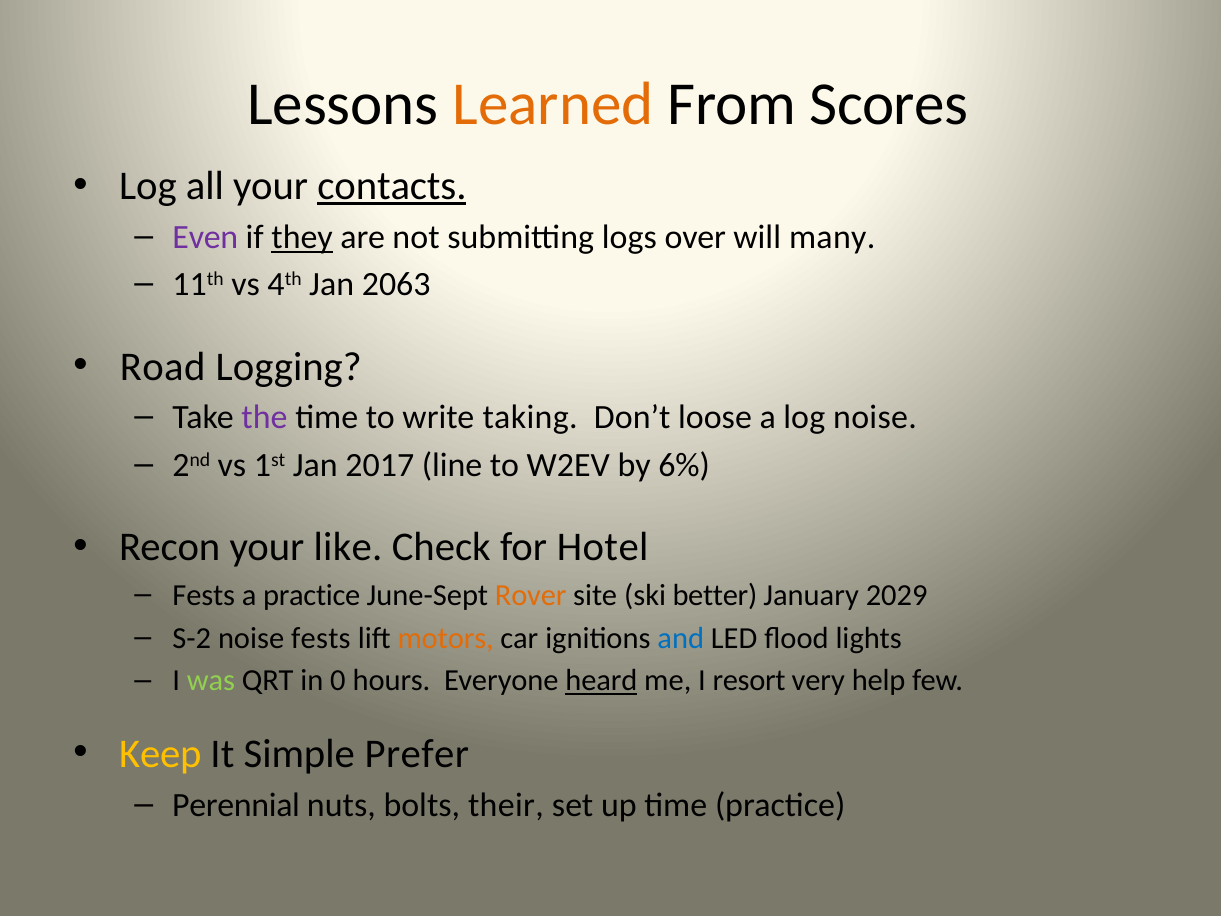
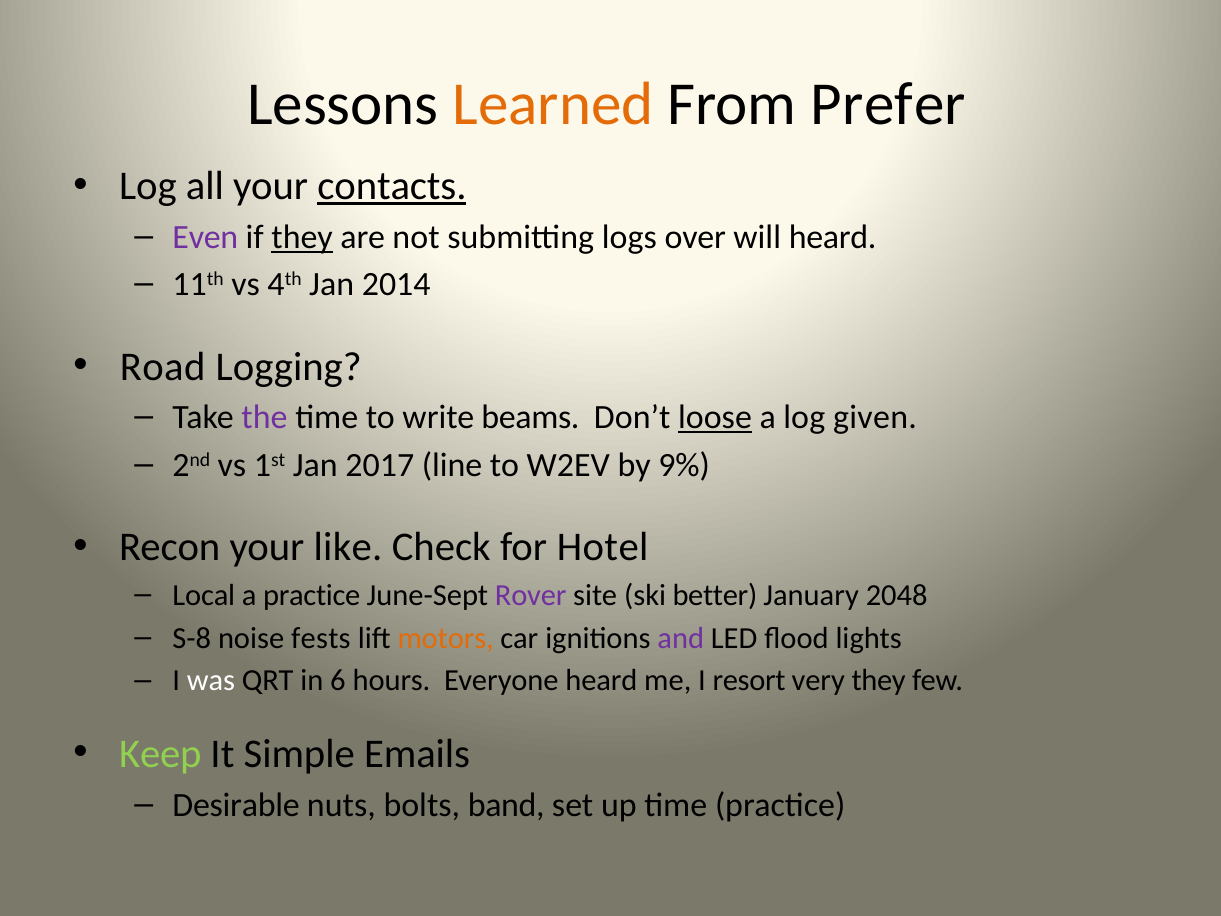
Scores: Scores -> Prefer (888, 104)
will many: many -> heard (833, 237)
2063: 2063 -> 2014 (396, 285)
taking: taking -> beams (530, 418)
loose underline: none -> present (715, 418)
log noise: noise -> given (875, 418)
6%: 6% -> 9% (684, 465)
Fests: Fests -> Local (204, 595)
Rover colour: orange -> purple (531, 595)
2029: 2029 -> 2048 (897, 595)
S-2: S-2 -> S-8 (192, 638)
and colour: blue -> purple (681, 638)
was colour: light green -> white (211, 681)
0: 0 -> 6 (338, 681)
heard underline: present -> none (601, 681)
very help: help -> they (879, 681)
Keep colour: yellow -> light green (160, 754)
Prefer: Prefer -> Emails (417, 754)
Perennial: Perennial -> Desirable (236, 805)
their: their -> band (506, 805)
